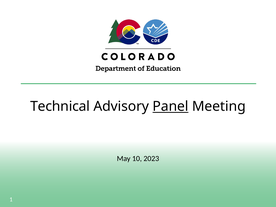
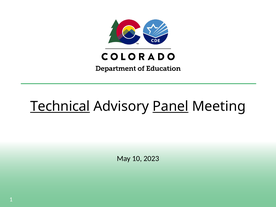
Technical underline: none -> present (60, 106)
